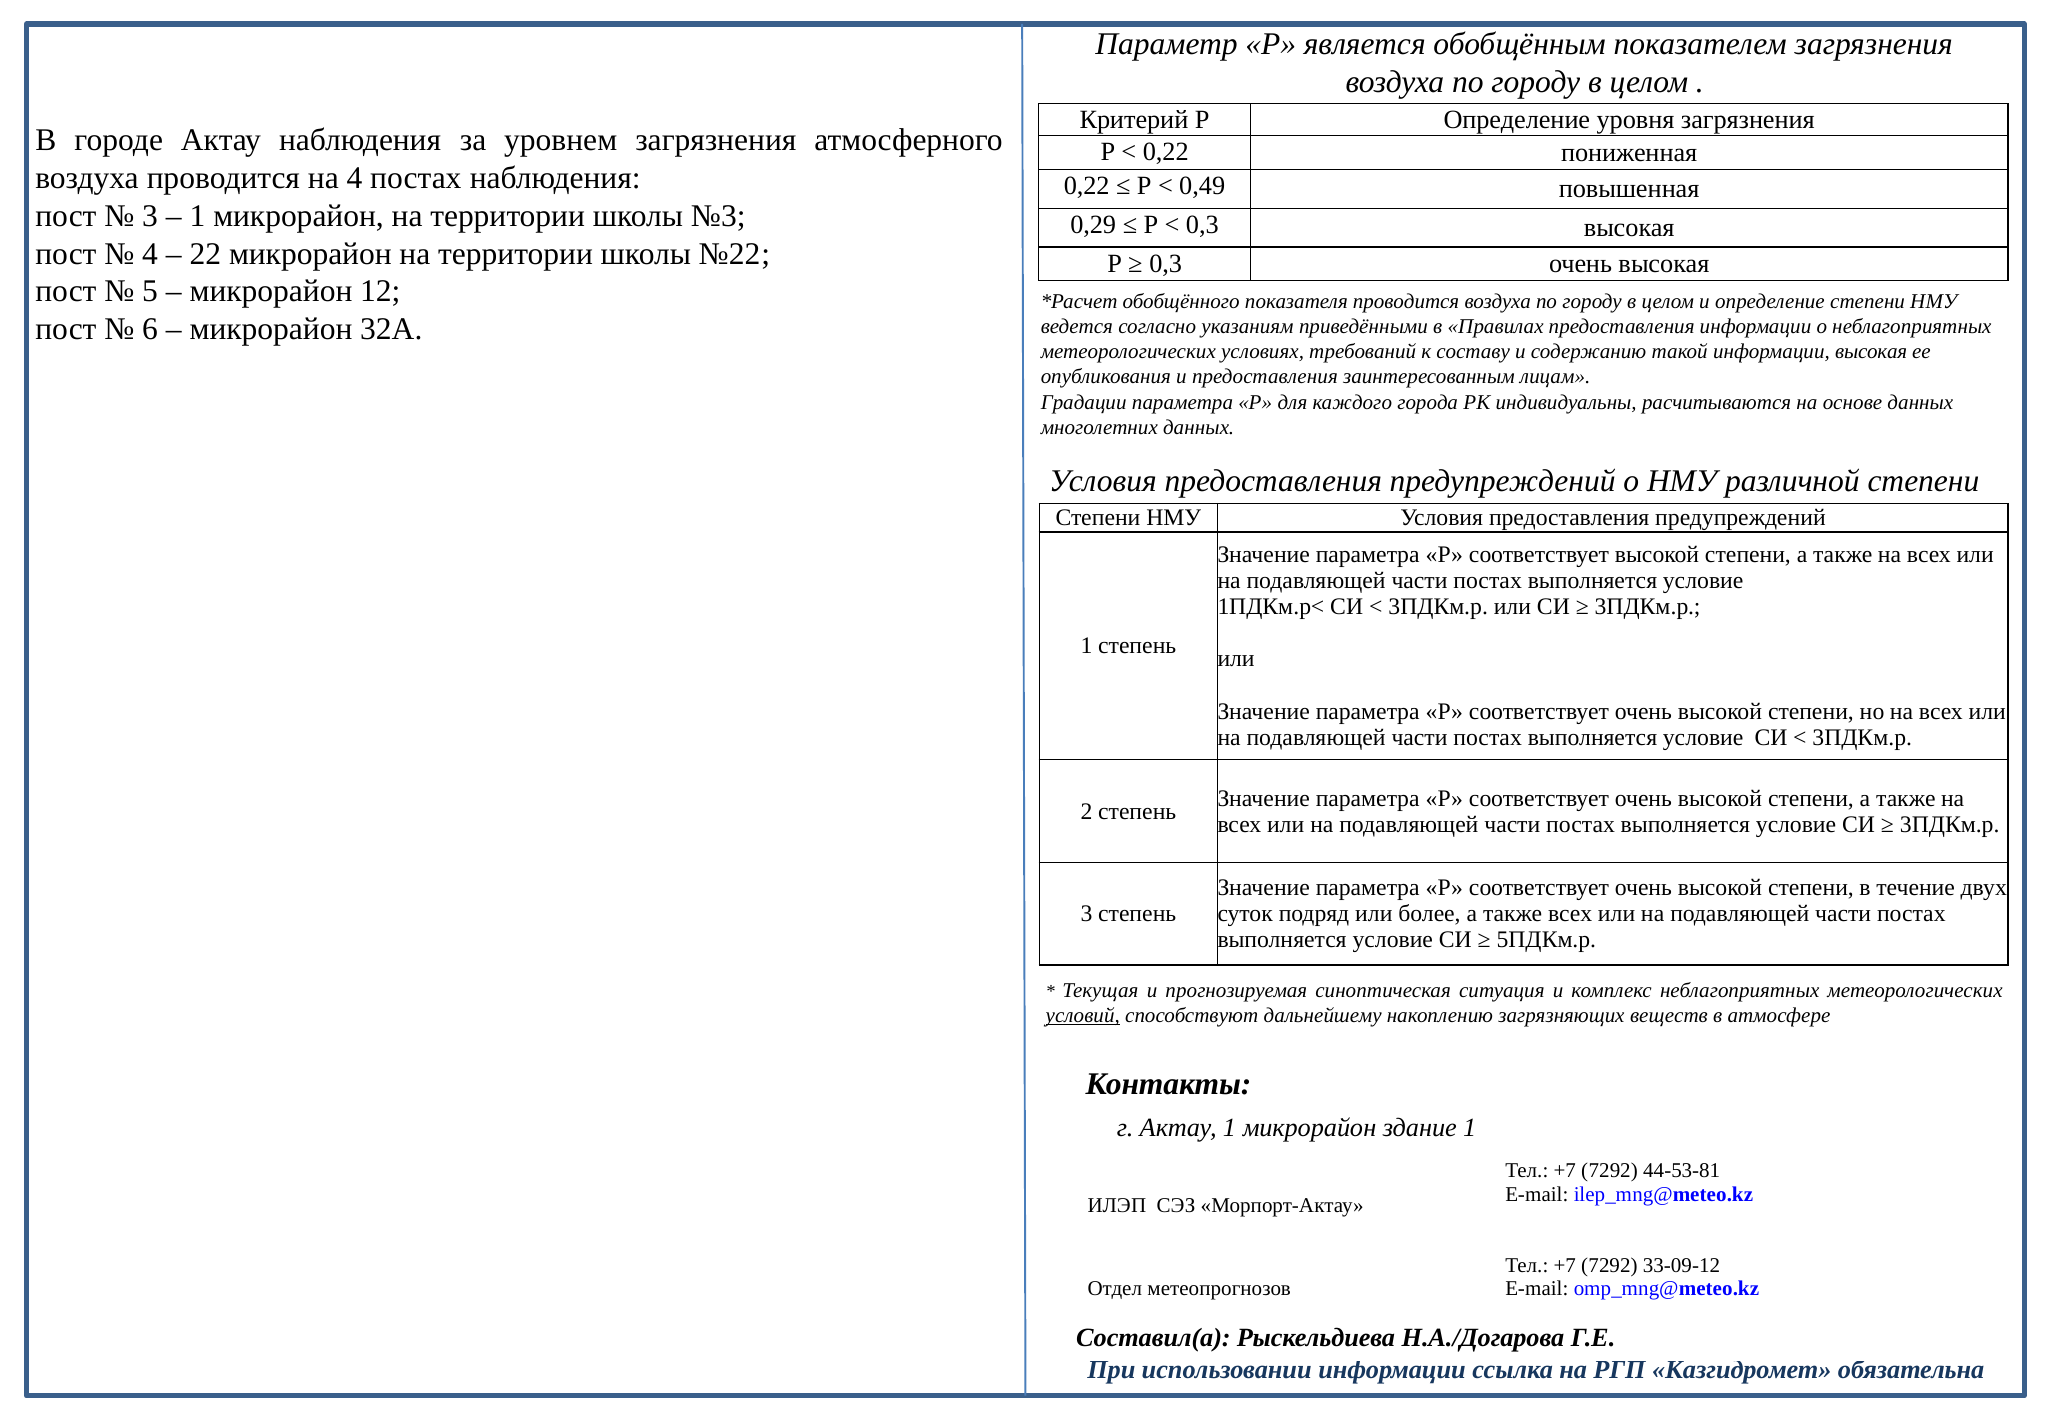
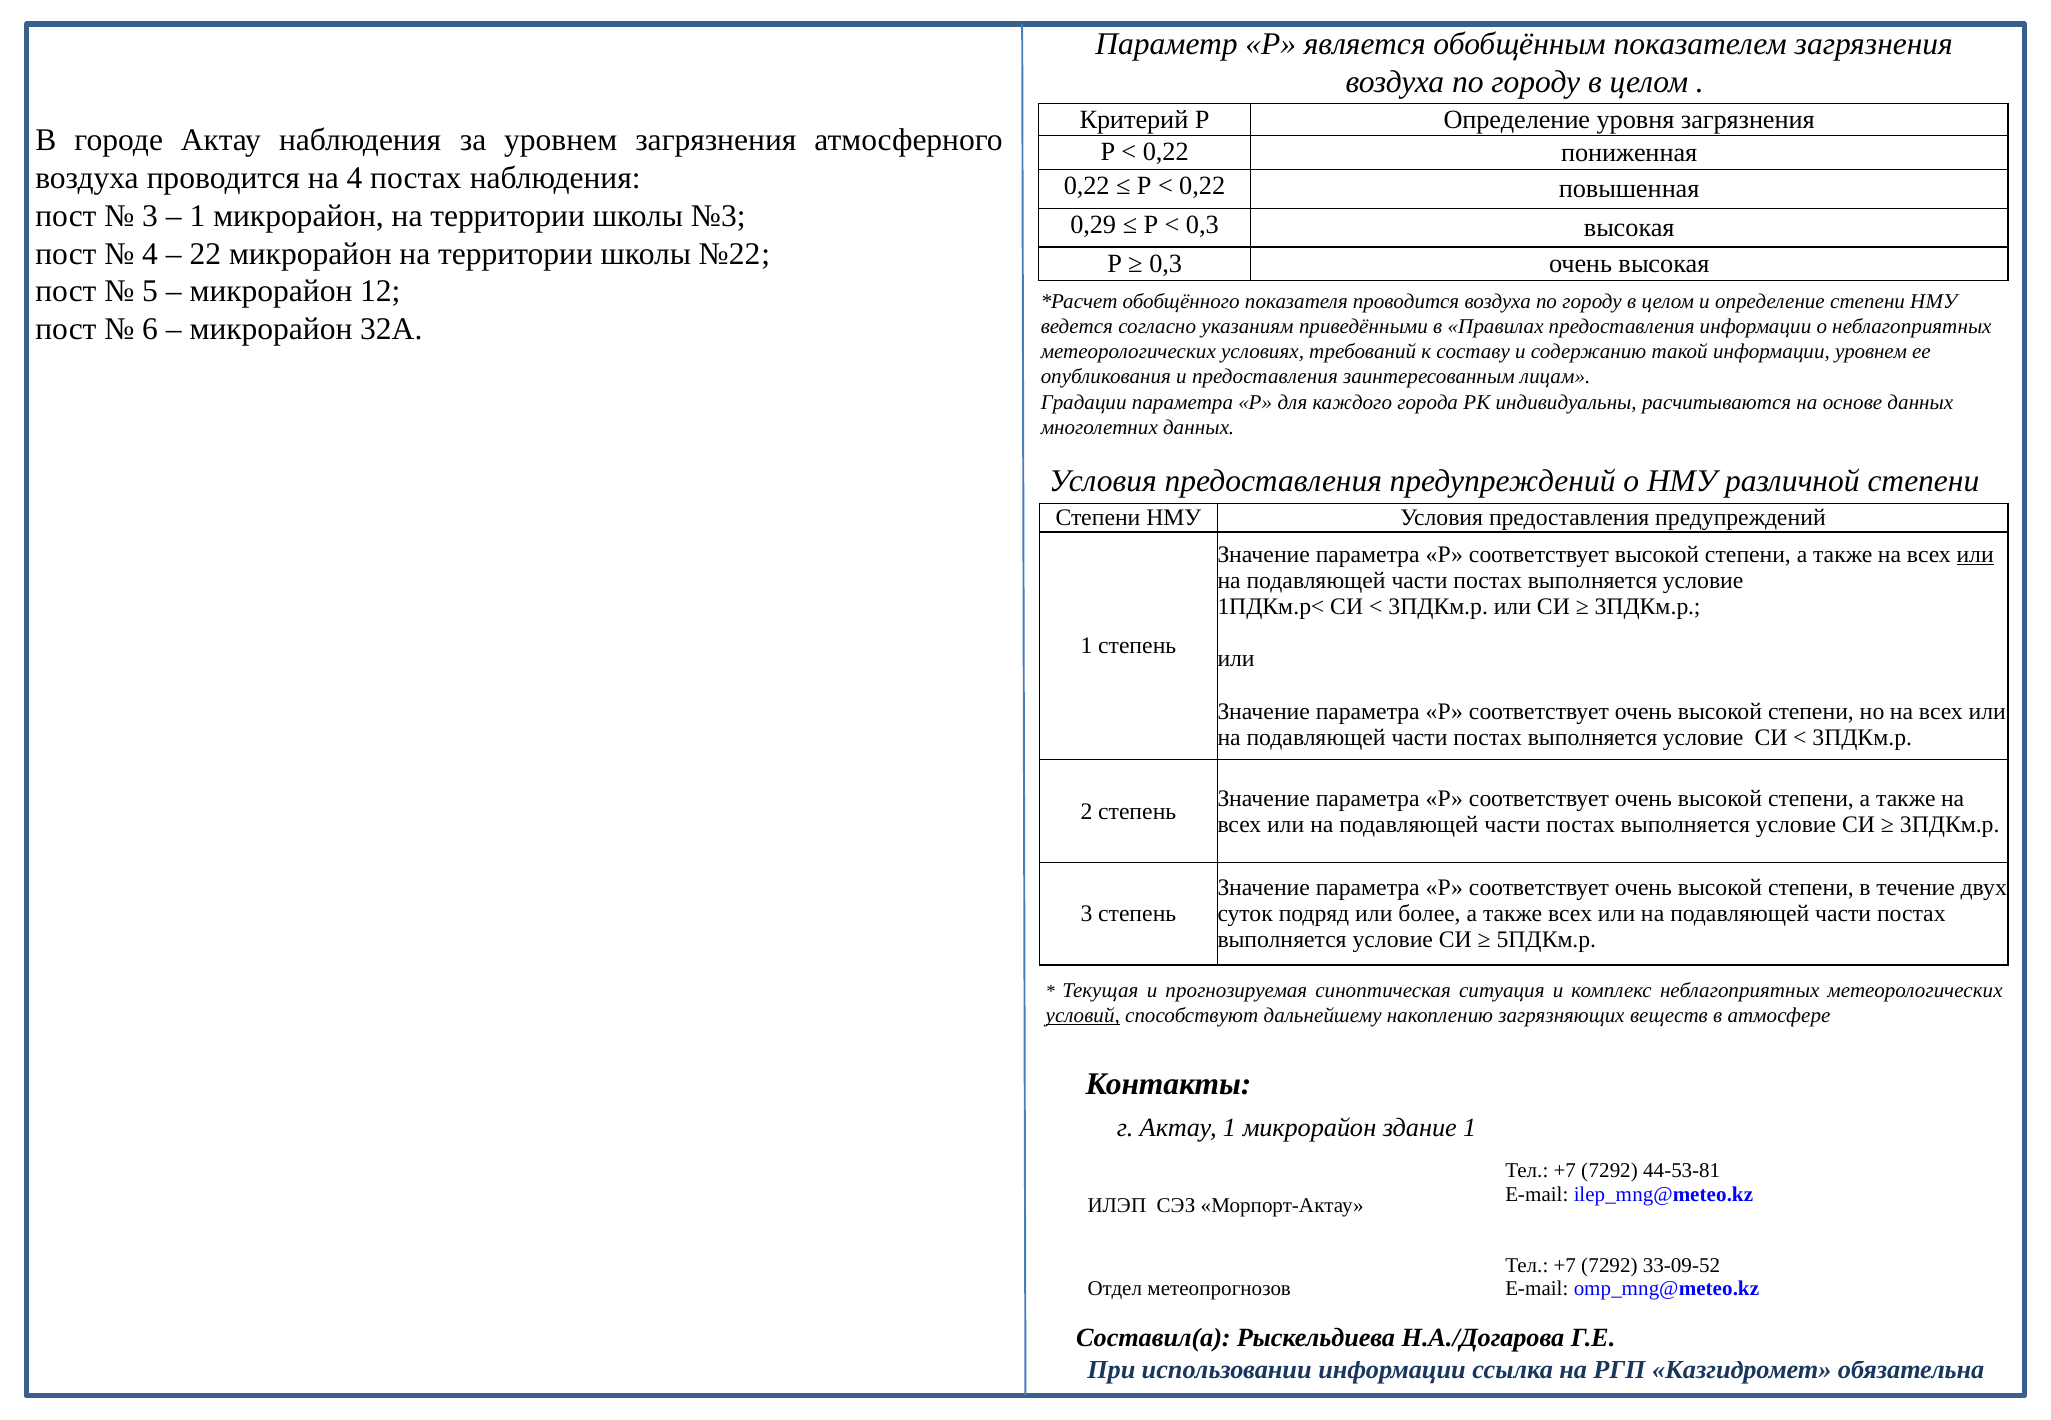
0,49: 0,49 -> 0,22 (1202, 186)
информации высокая: высокая -> уровнем (1871, 352)
или underline: none -> present (1975, 554)
33-09-12: 33-09-12 -> 33-09-52 (1681, 1265)
